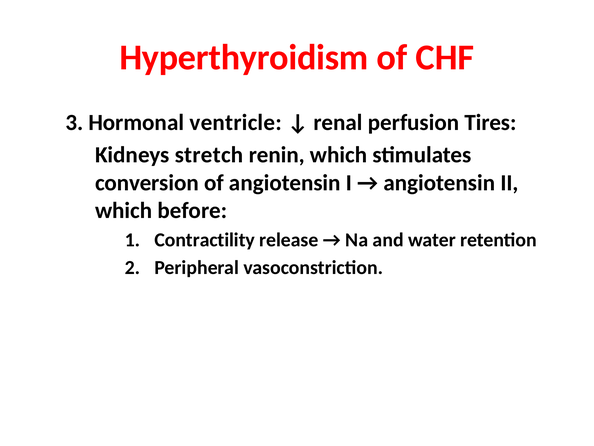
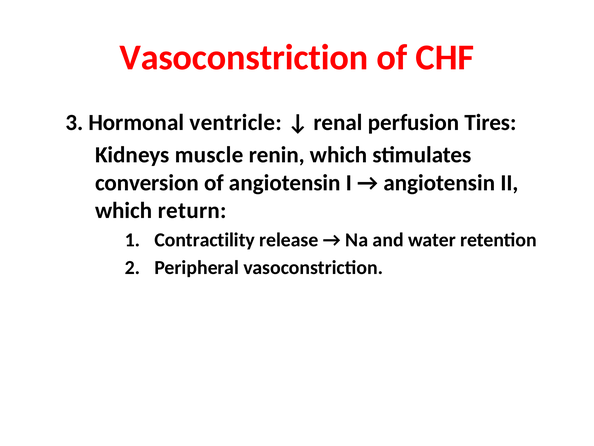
Hyperthyroidism: Hyperthyroidism -> Vasoconstriction (244, 58)
stretch: stretch -> muscle (209, 155)
before: before -> return (192, 210)
